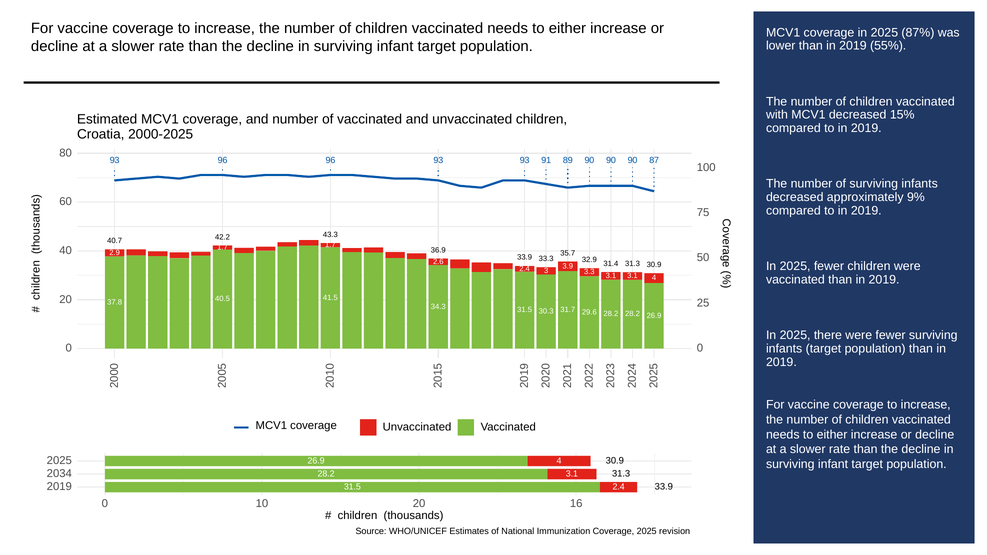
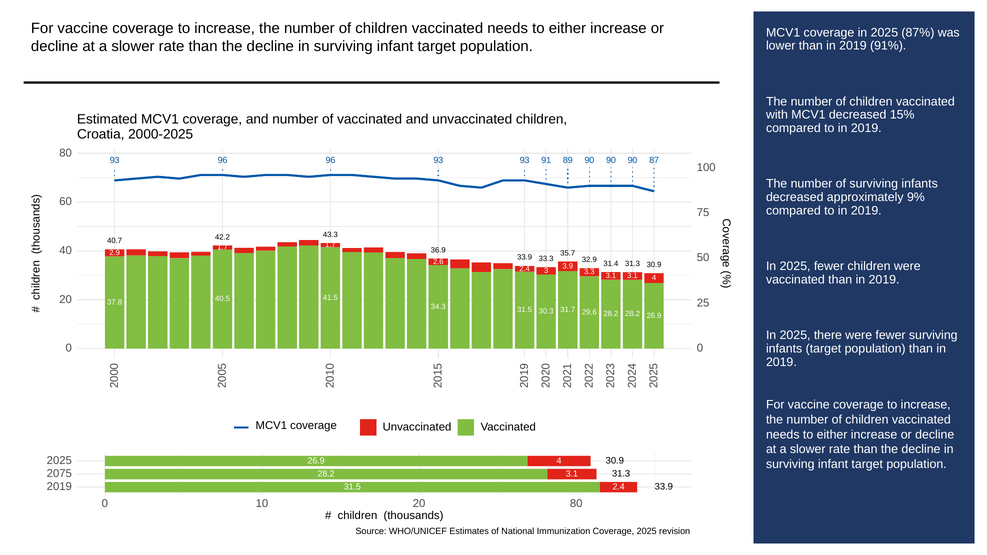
55%: 55% -> 91% (888, 46)
2034: 2034 -> 2075 (59, 474)
20 16: 16 -> 80 (576, 504)
